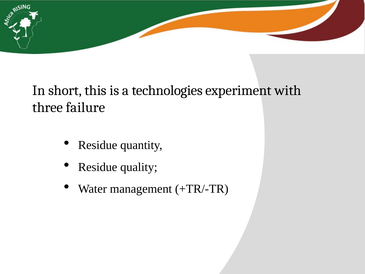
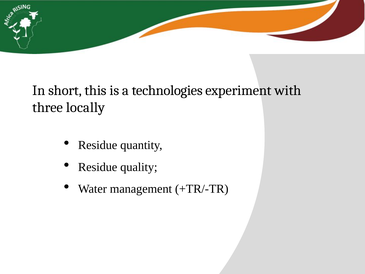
failure: failure -> locally (86, 107)
